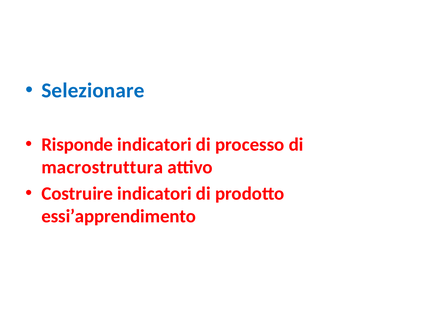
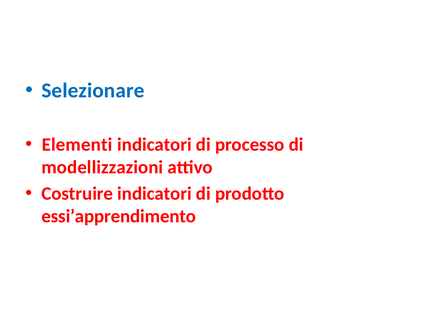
Risponde: Risponde -> Elementi (77, 145)
macrostruttura: macrostruttura -> modellizzazioni (102, 168)
